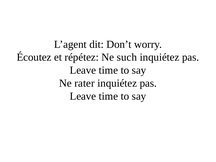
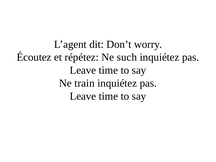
rater: rater -> train (85, 83)
